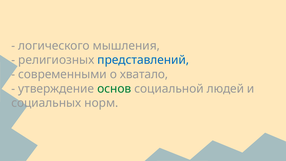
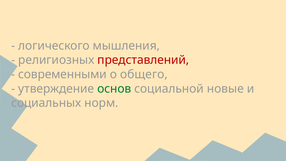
представлений colour: blue -> red (143, 60)
хватало: хватало -> общего (144, 74)
людей: людей -> новые (225, 89)
